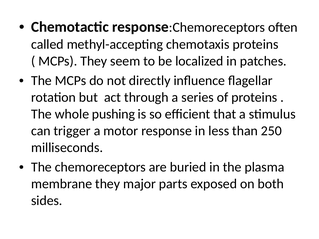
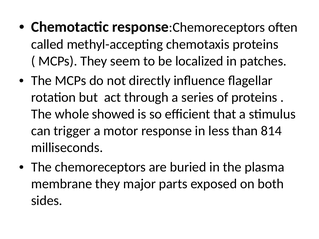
pushing: pushing -> showed (113, 114)
250: 250 -> 814 (271, 131)
